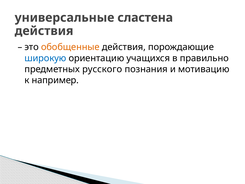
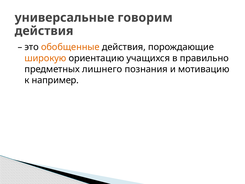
сластена: сластена -> говорим (145, 18)
широкую colour: blue -> orange (45, 58)
русского: русского -> лишнего (102, 69)
